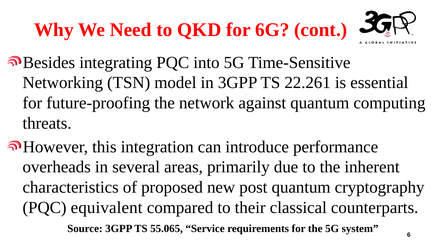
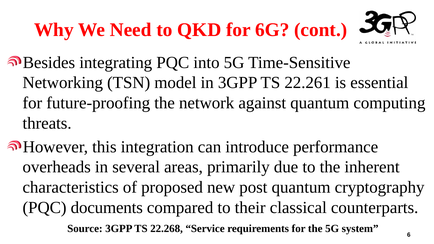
equivalent: equivalent -> documents (107, 208)
55.065: 55.065 -> 22.268 (167, 229)
